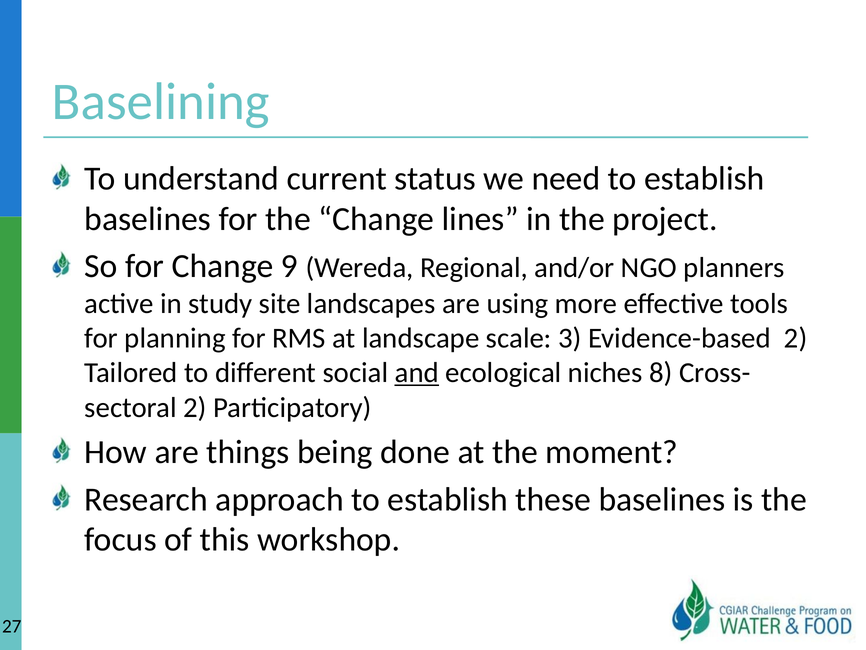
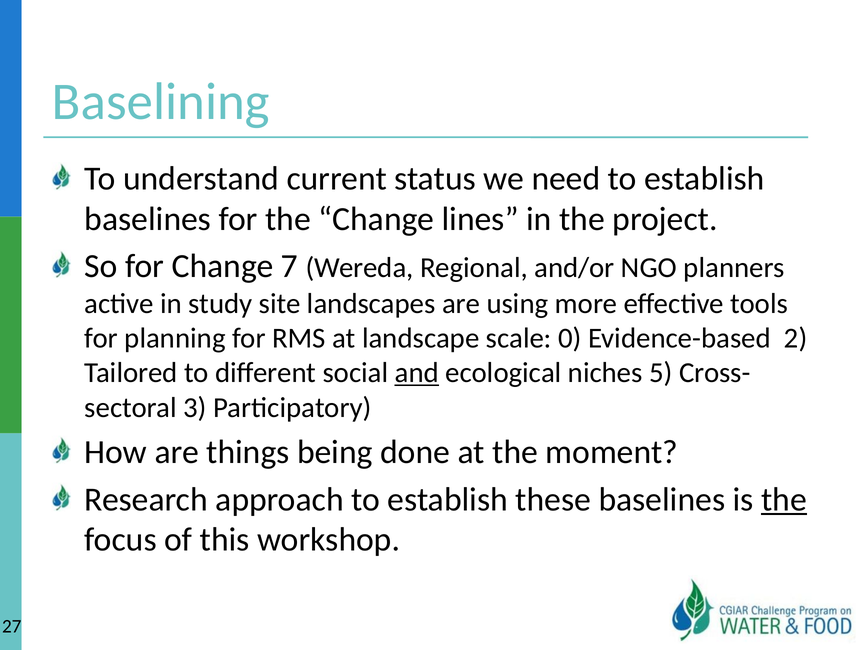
9: 9 -> 7 (289, 266)
3: 3 -> 0 (570, 338)
8: 8 -> 5 (661, 373)
2: 2 -> 3 (195, 407)
the underline: none -> present (784, 499)
